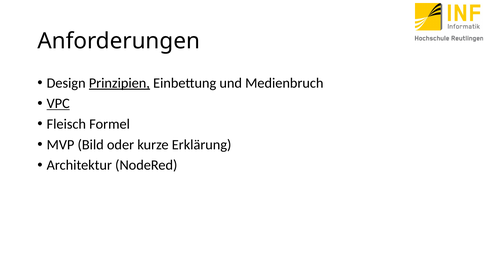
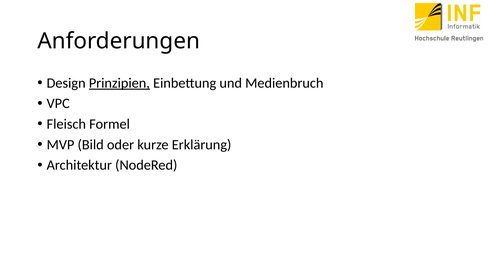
VPC underline: present -> none (58, 104)
